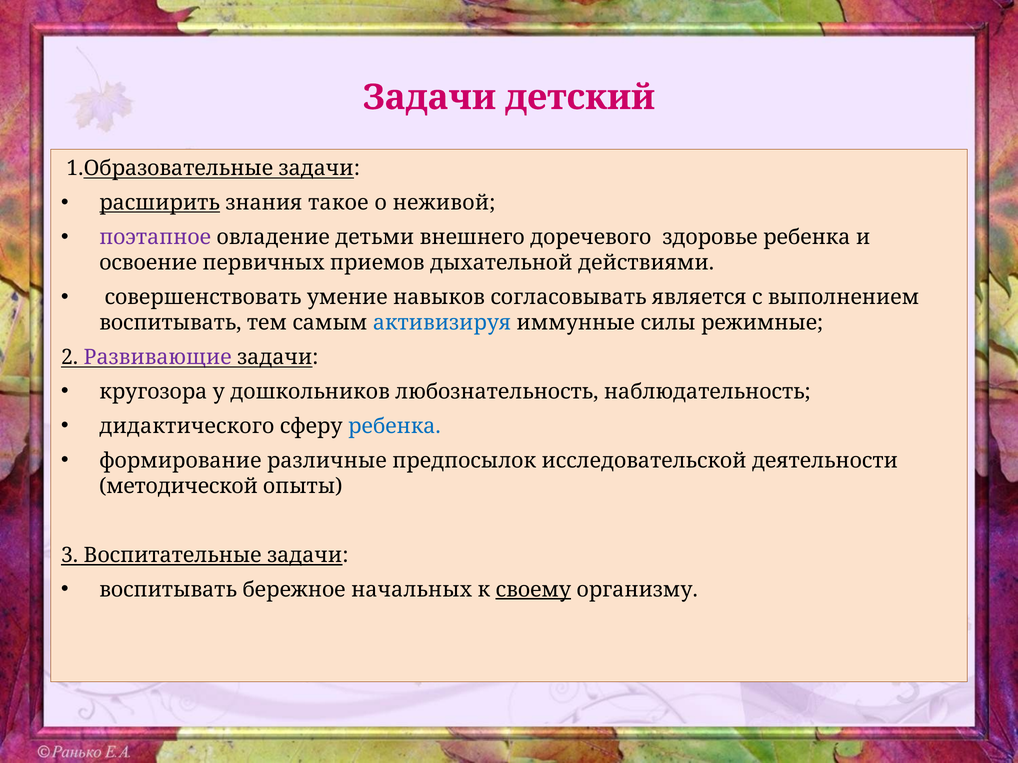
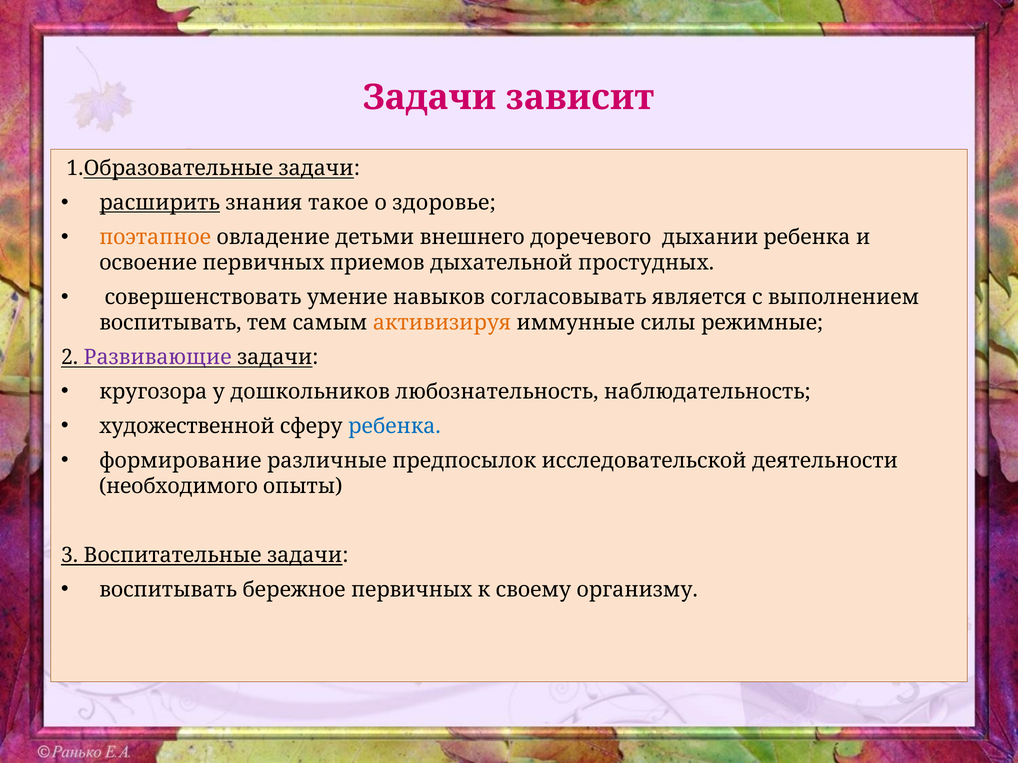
детский: детский -> зависит (580, 97)
неживой: неживой -> здоровье (444, 203)
поэтапное colour: purple -> orange (155, 238)
здоровье: здоровье -> дыхании (710, 238)
действиями: действиями -> простудных (646, 263)
активизируя colour: blue -> orange (442, 323)
дидактического: дидактического -> художественной (187, 426)
методической: методической -> необходимого (178, 486)
бережное начальных: начальных -> первичных (412, 590)
своему underline: present -> none (533, 590)
